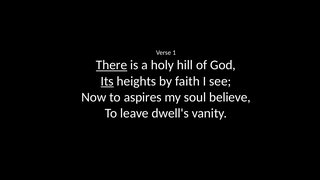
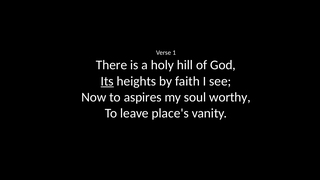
There underline: present -> none (112, 65)
believe: believe -> worthy (230, 97)
dwell's: dwell's -> place's (170, 113)
